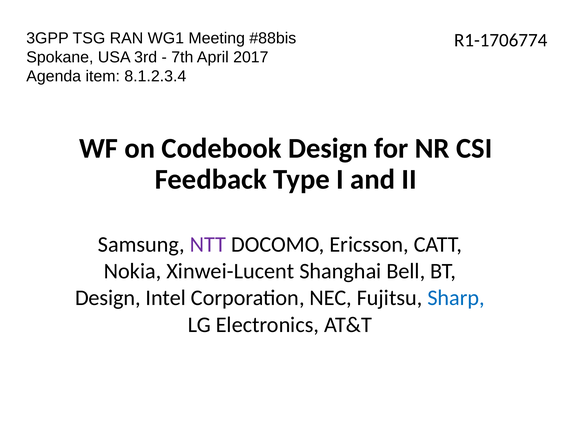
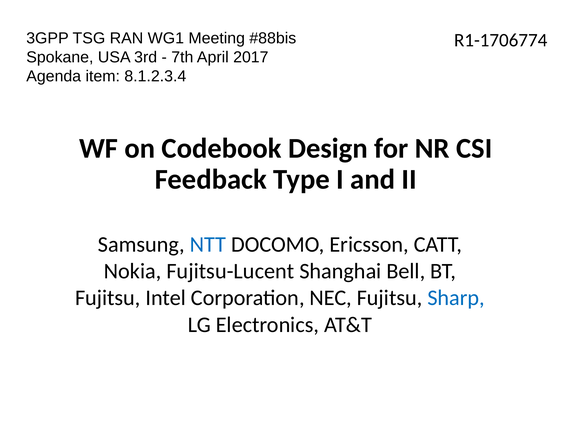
NTT colour: purple -> blue (208, 245)
Xinwei-Lucent: Xinwei-Lucent -> Fujitsu-Lucent (230, 271)
Design: Design -> Fujitsu (108, 298)
